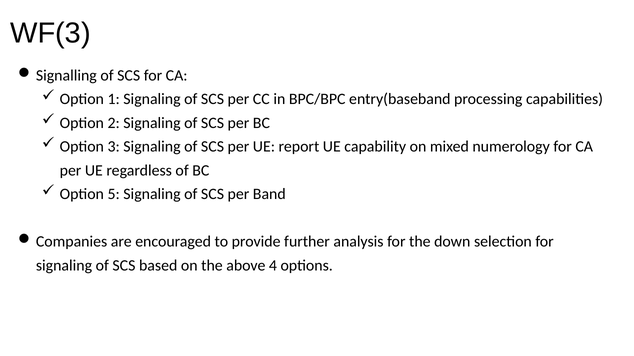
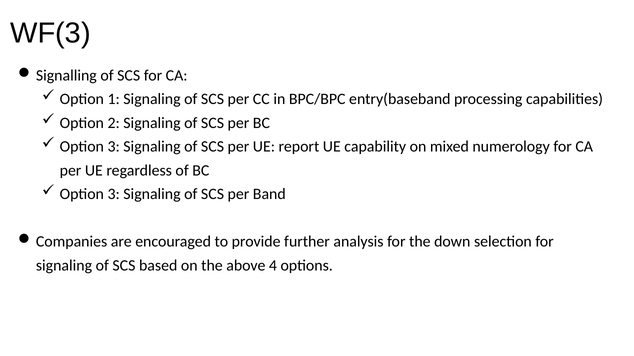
5: 5 -> 3 (114, 194)
